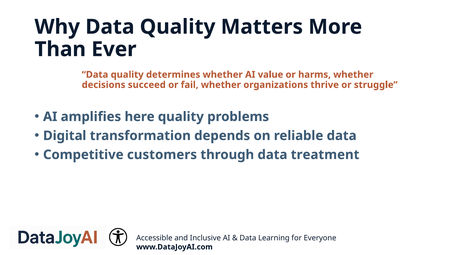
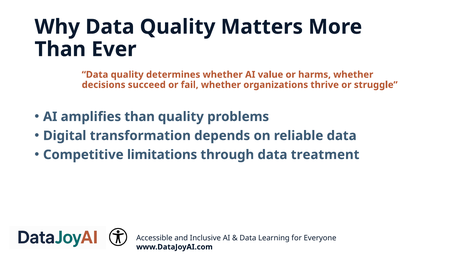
amplifies here: here -> than (140, 117)
customers: customers -> limitations (162, 155)
